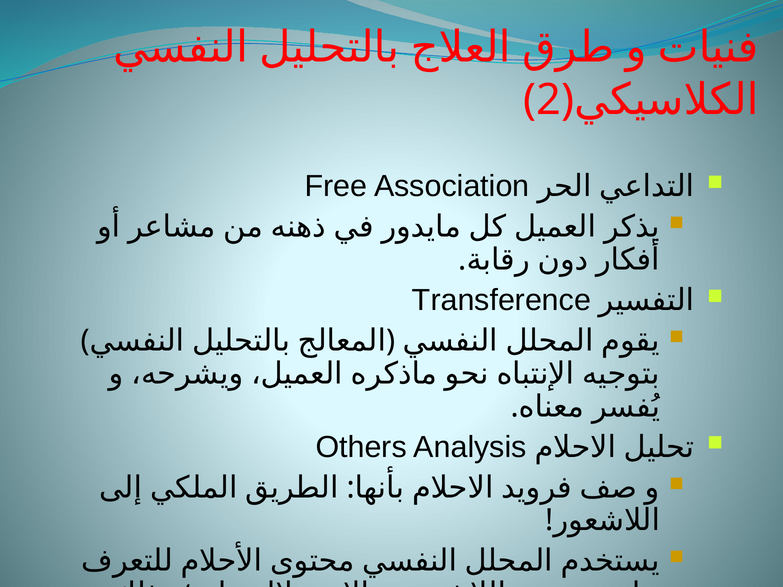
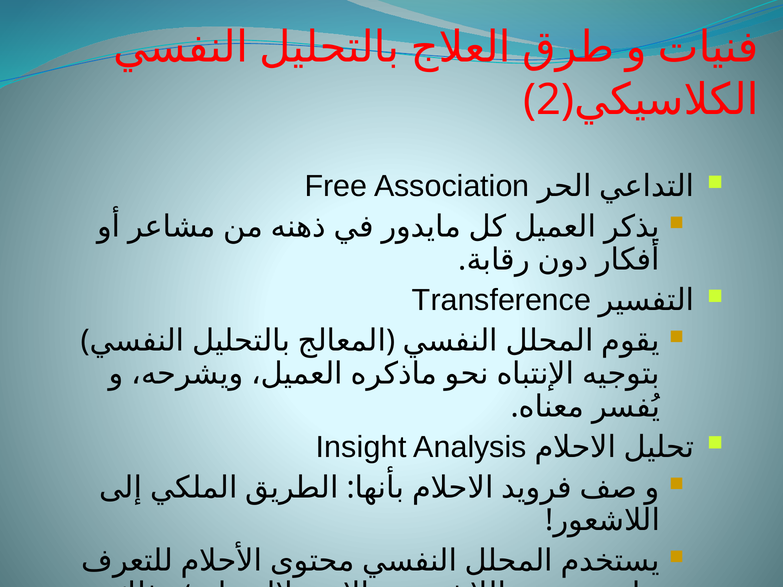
Others: Others -> Insight (361, 447)
